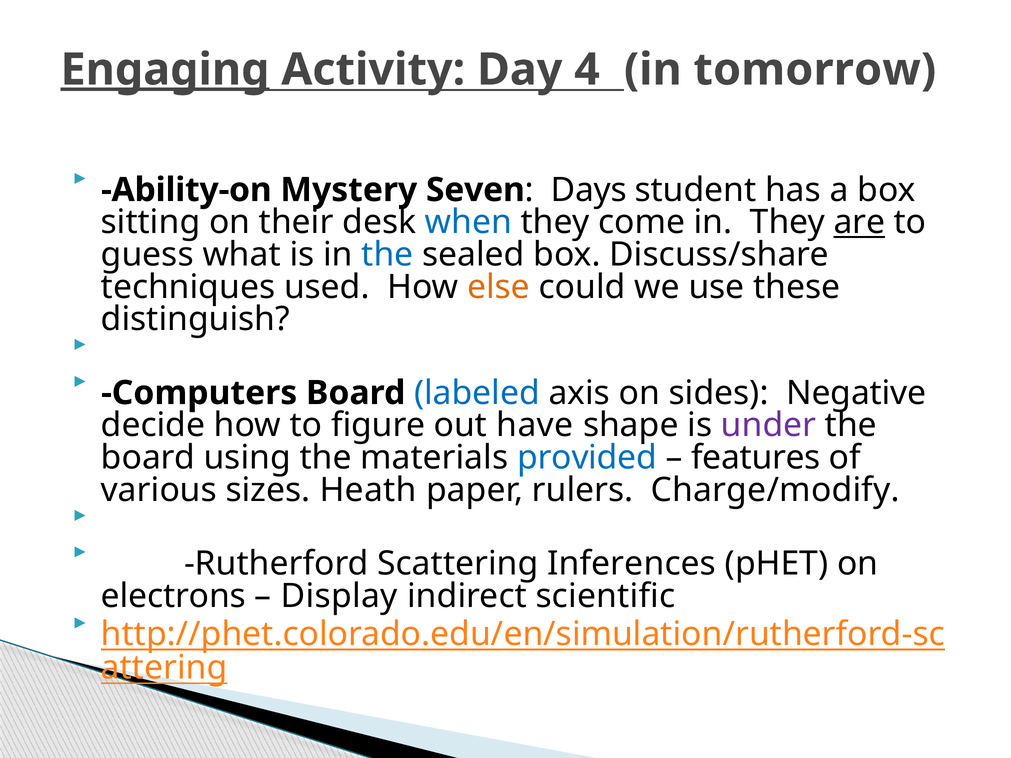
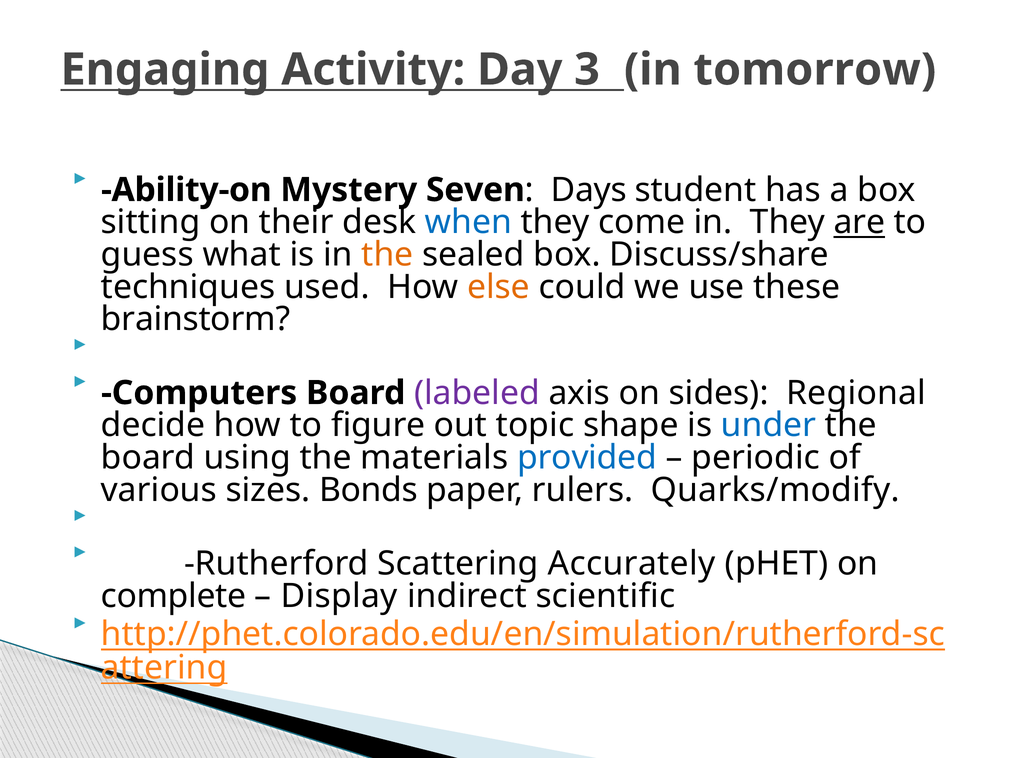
Engaging underline: present -> none (165, 70)
4: 4 -> 3 (587, 70)
the colour: blue -> orange (387, 255)
distinguish: distinguish -> brainstorm (196, 319)
labeled colour: blue -> purple (477, 393)
Negative: Negative -> Regional (856, 393)
have: have -> topic (535, 425)
under colour: purple -> blue (769, 425)
features: features -> periodic (756, 458)
Heath: Heath -> Bonds (369, 490)
Charge/modify: Charge/modify -> Quarks/modify (775, 490)
Inferences: Inferences -> Accurately (631, 564)
electrons: electrons -> complete (173, 596)
